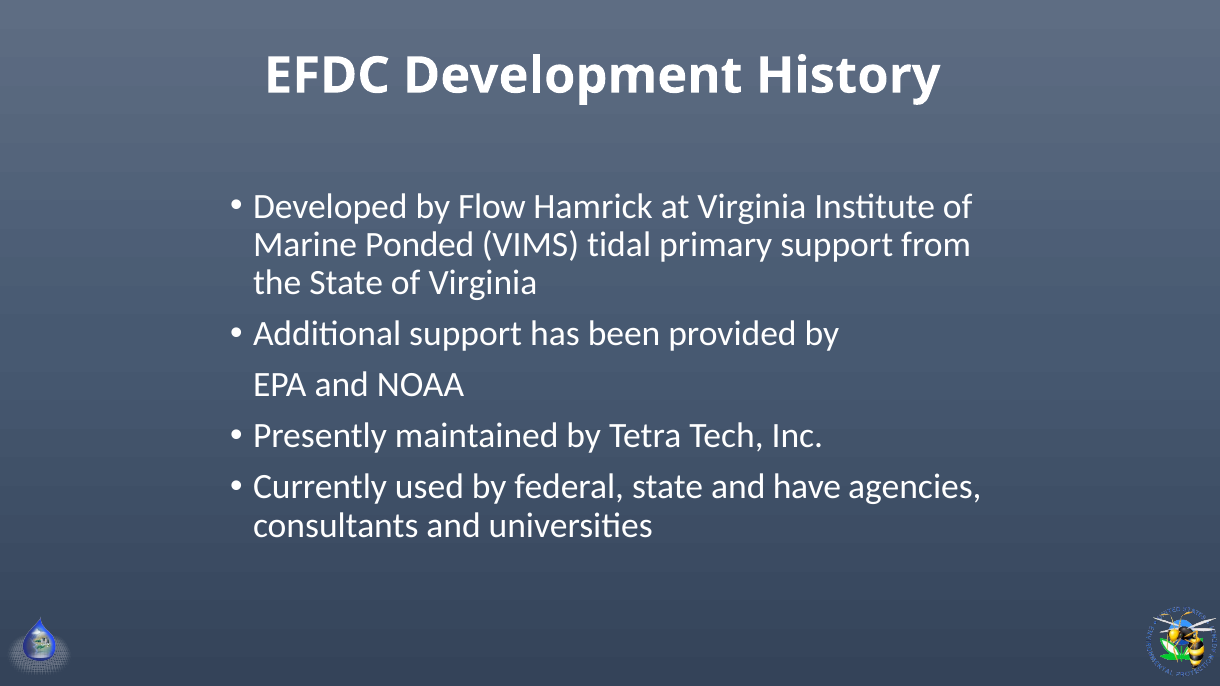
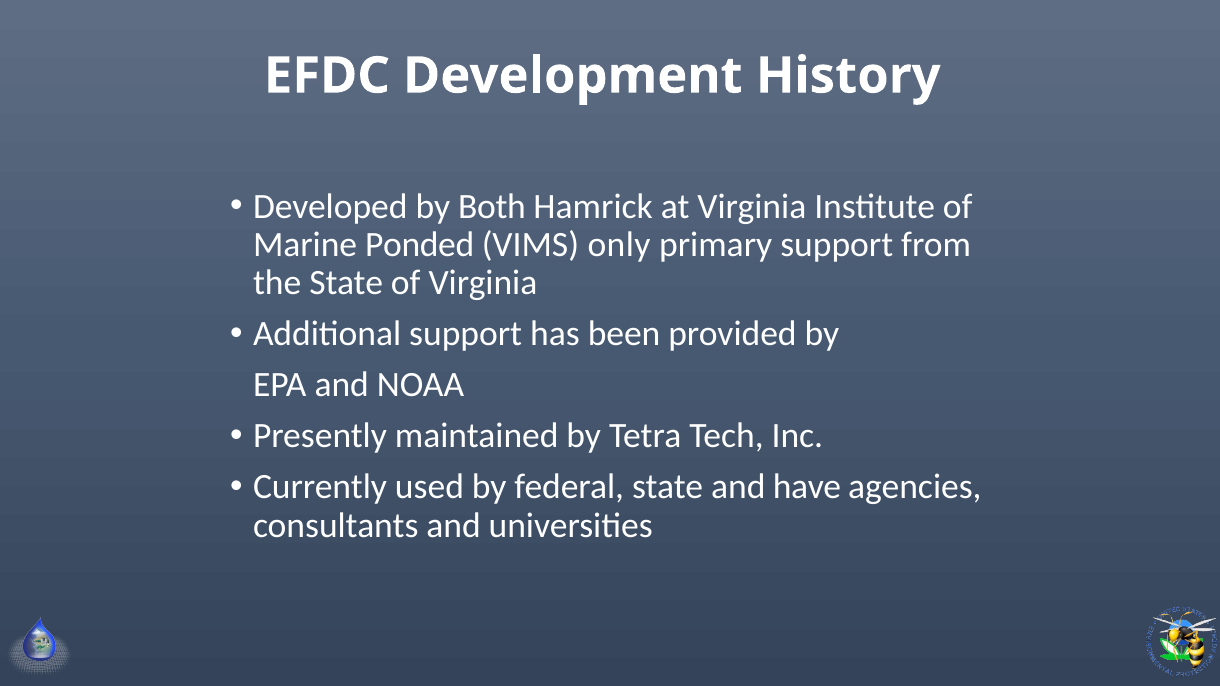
Flow: Flow -> Both (492, 206)
tidal: tidal -> only (619, 245)
